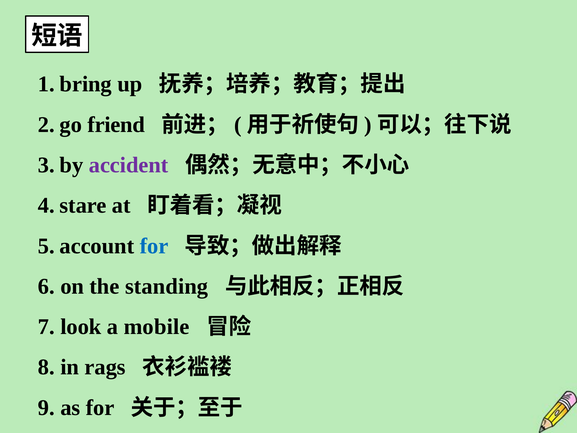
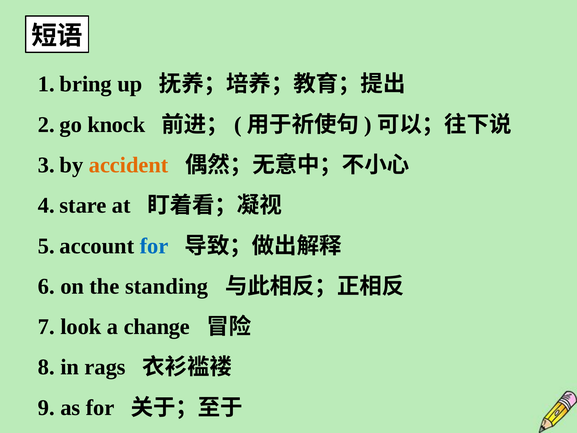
friend: friend -> knock (116, 125)
accident colour: purple -> orange (129, 165)
mobile: mobile -> change (157, 327)
